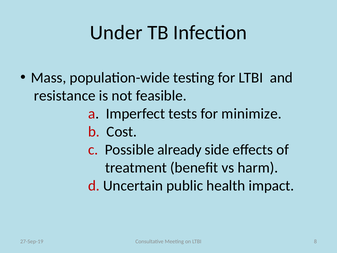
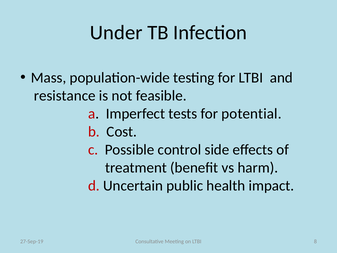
minimize: minimize -> potential (252, 113)
already: already -> control (179, 149)
